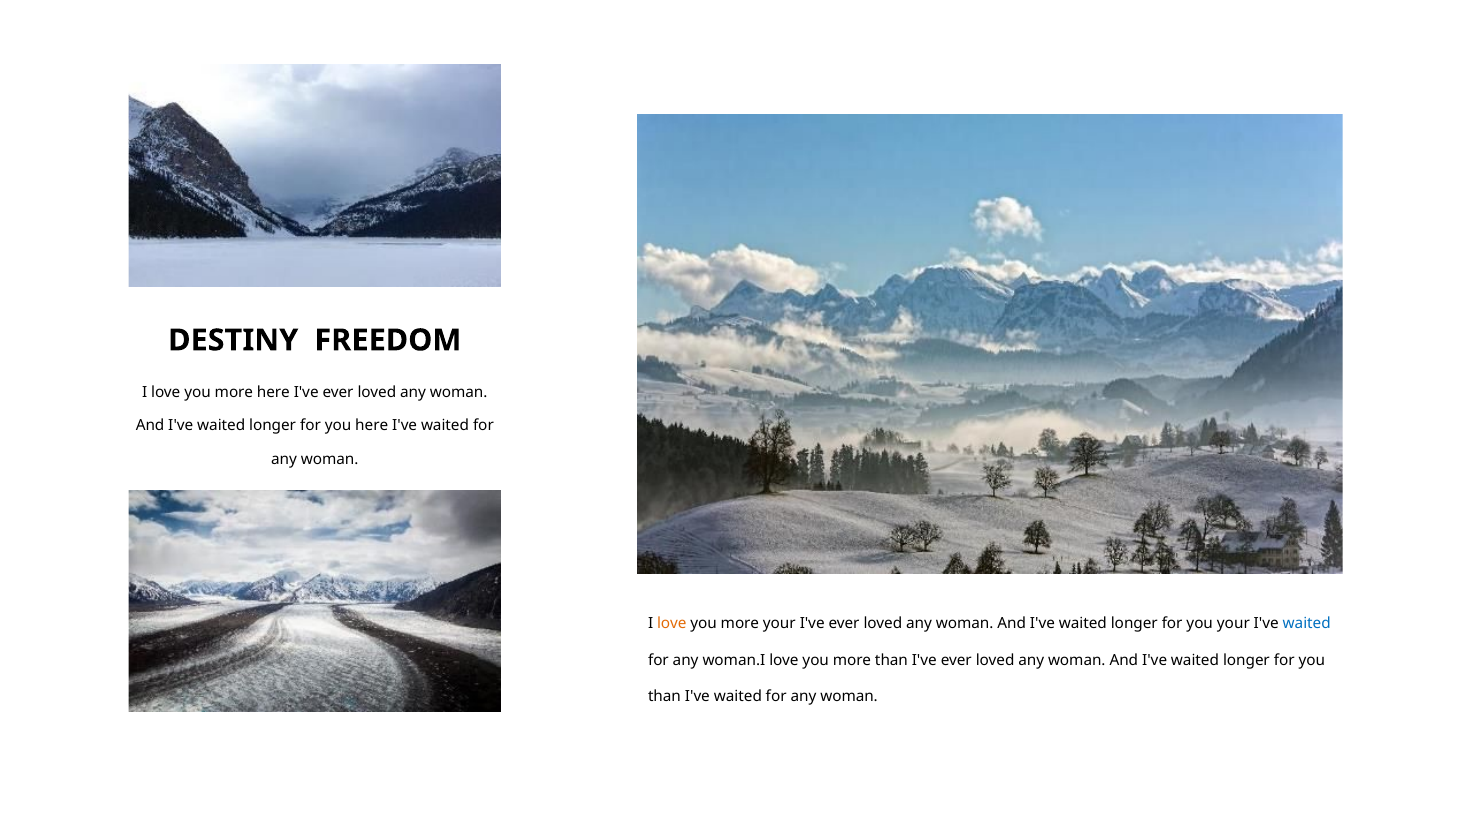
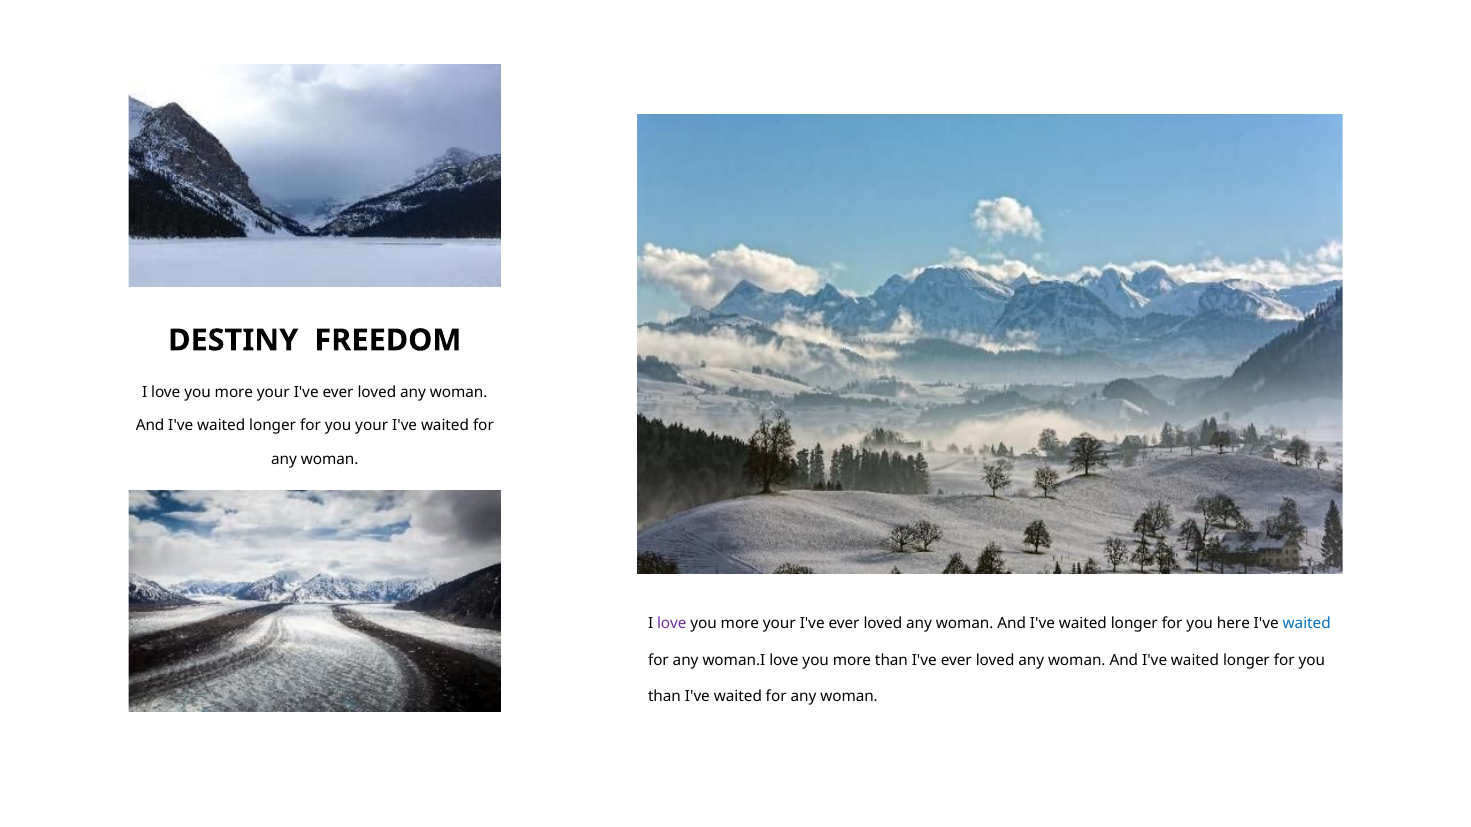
here: here -> your (273, 393)
you here: here -> your (372, 426)
love colour: orange -> purple (672, 623)
you your: your -> here (1233, 623)
